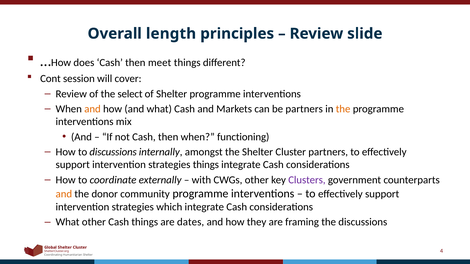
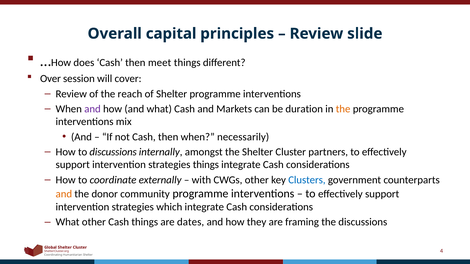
length: length -> capital (171, 34)
Cont: Cont -> Over (50, 79)
select: select -> reach (130, 94)
and colour: orange -> purple (92, 109)
be partners: partners -> duration (304, 109)
functioning: functioning -> necessarily (243, 137)
Clusters colour: purple -> blue (307, 180)
